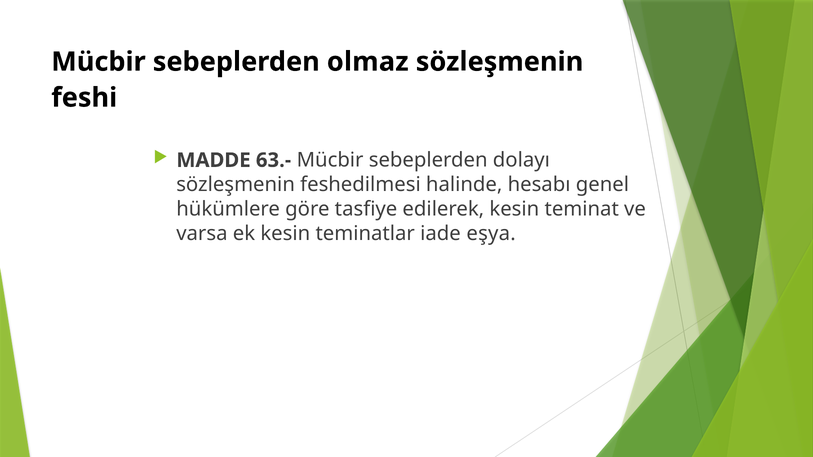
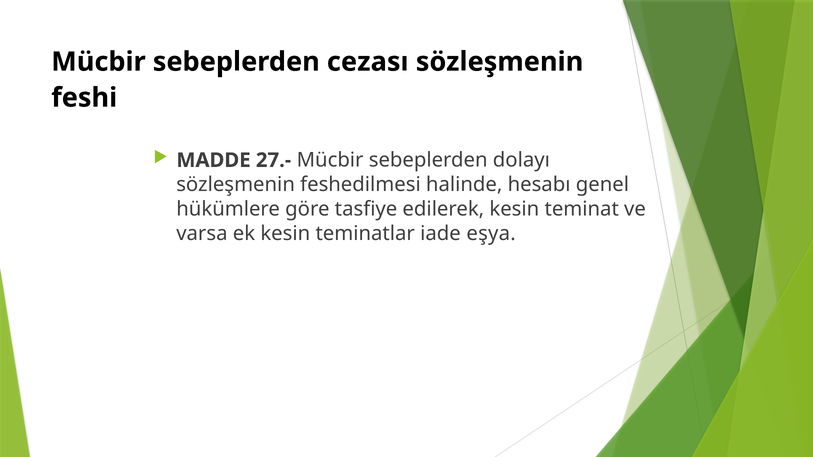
olmaz: olmaz -> cezası (368, 62)
63.-: 63.- -> 27.- (274, 160)
